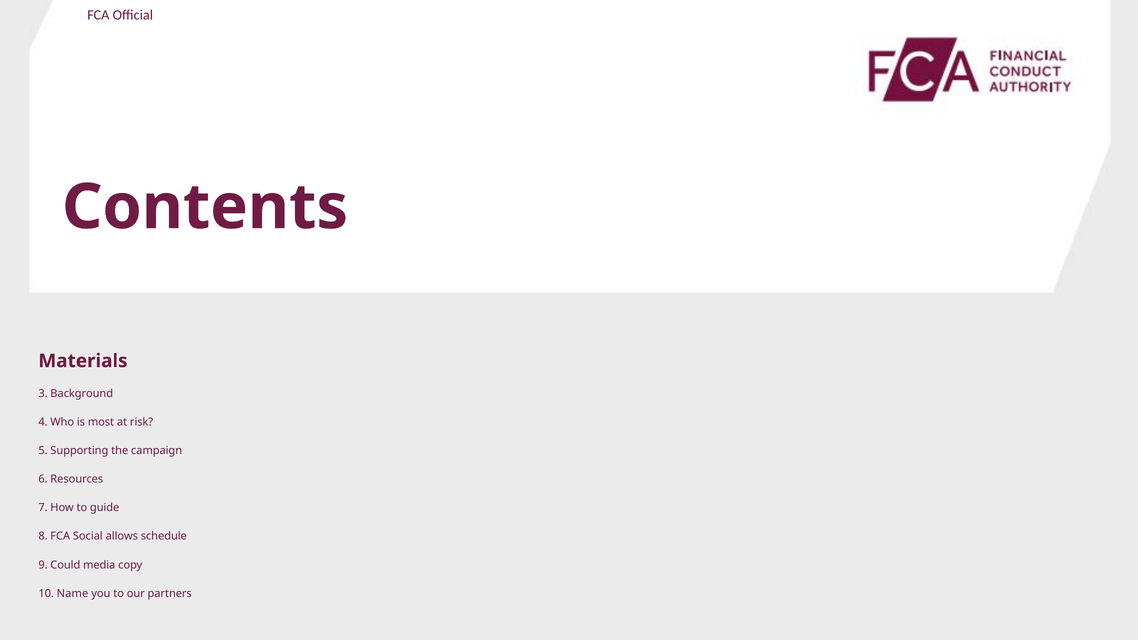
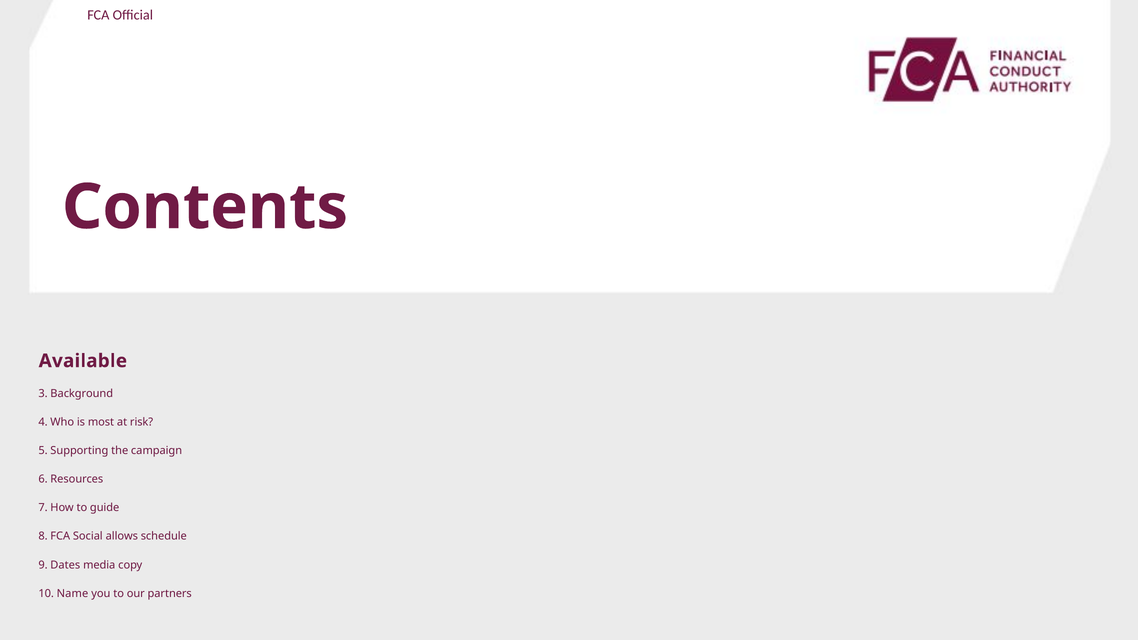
Materials: Materials -> Available (83, 361)
Could: Could -> Dates (65, 565)
